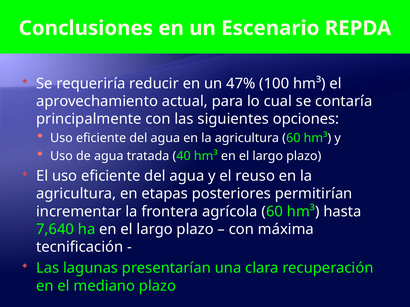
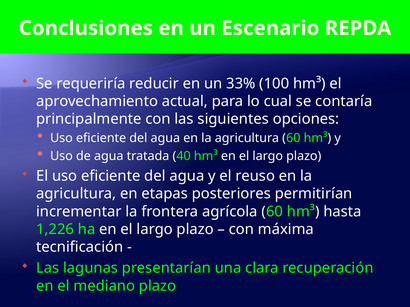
47%: 47% -> 33% (241, 84)
7,640: 7,640 -> 1,226 (55, 230)
